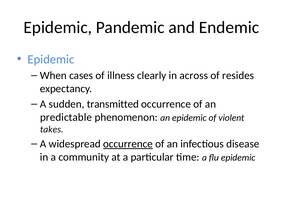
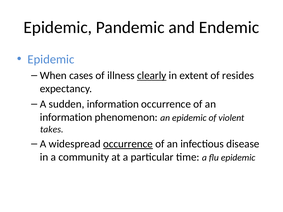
clearly underline: none -> present (152, 76)
across: across -> extent (194, 76)
sudden transmitted: transmitted -> information (113, 104)
predictable: predictable -> information (66, 117)
